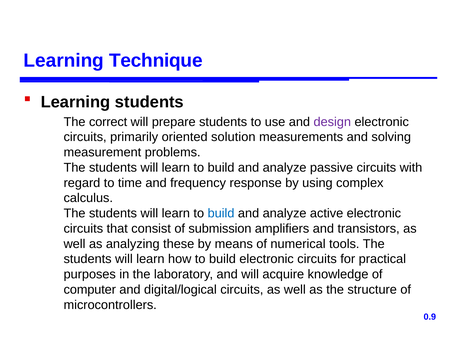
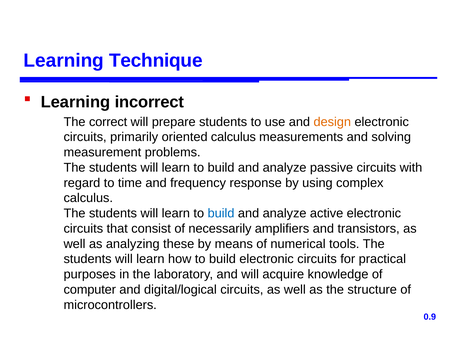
Learning students: students -> incorrect (149, 102)
design colour: purple -> orange (332, 122)
oriented solution: solution -> calculus (233, 137)
submission: submission -> necessarily (220, 228)
